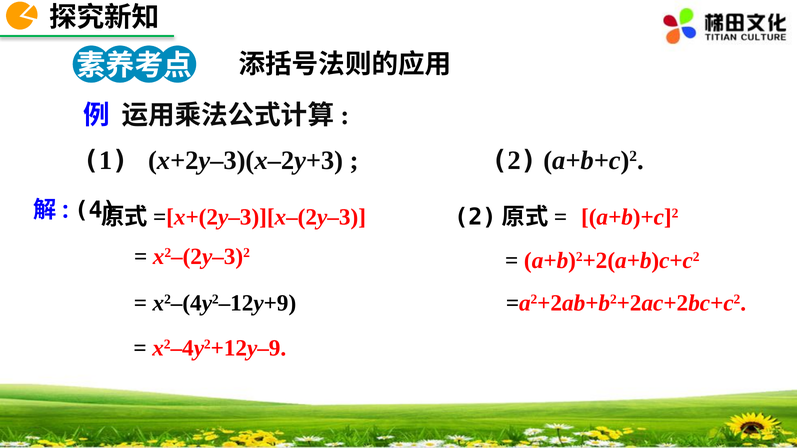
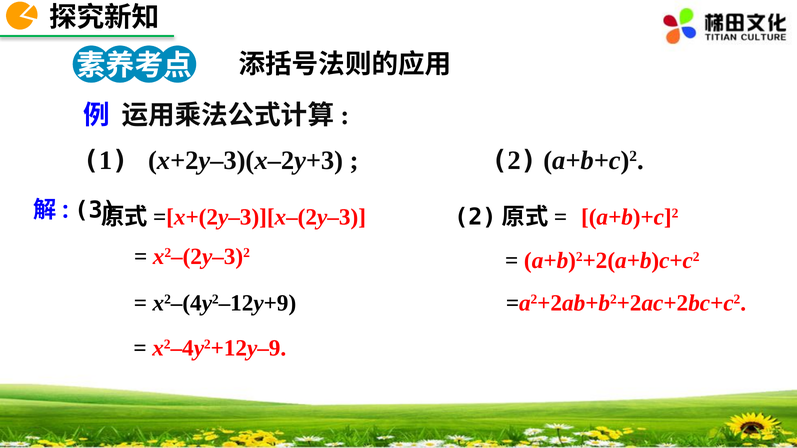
4: 4 -> 3 (96, 210)
